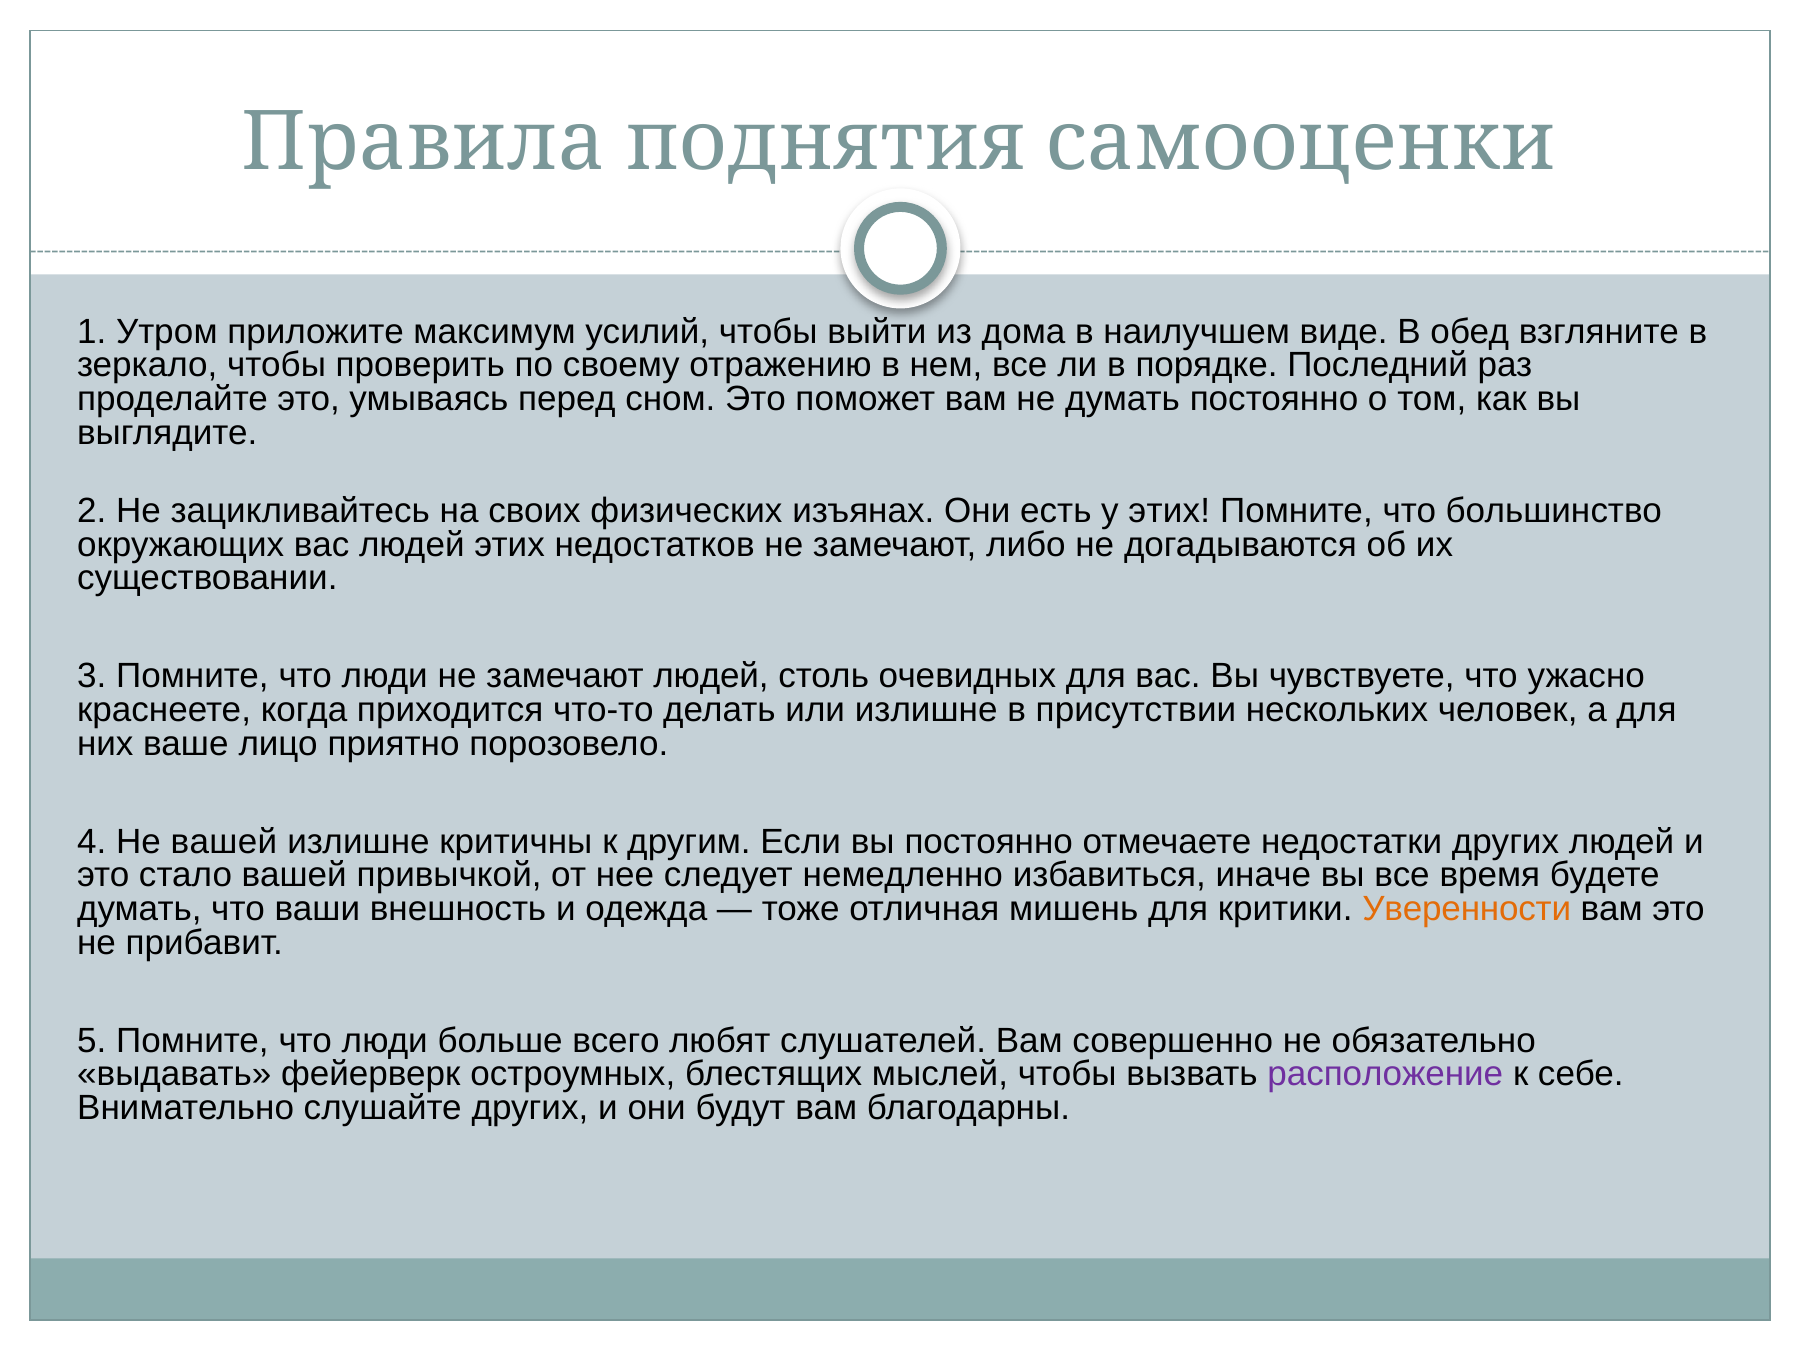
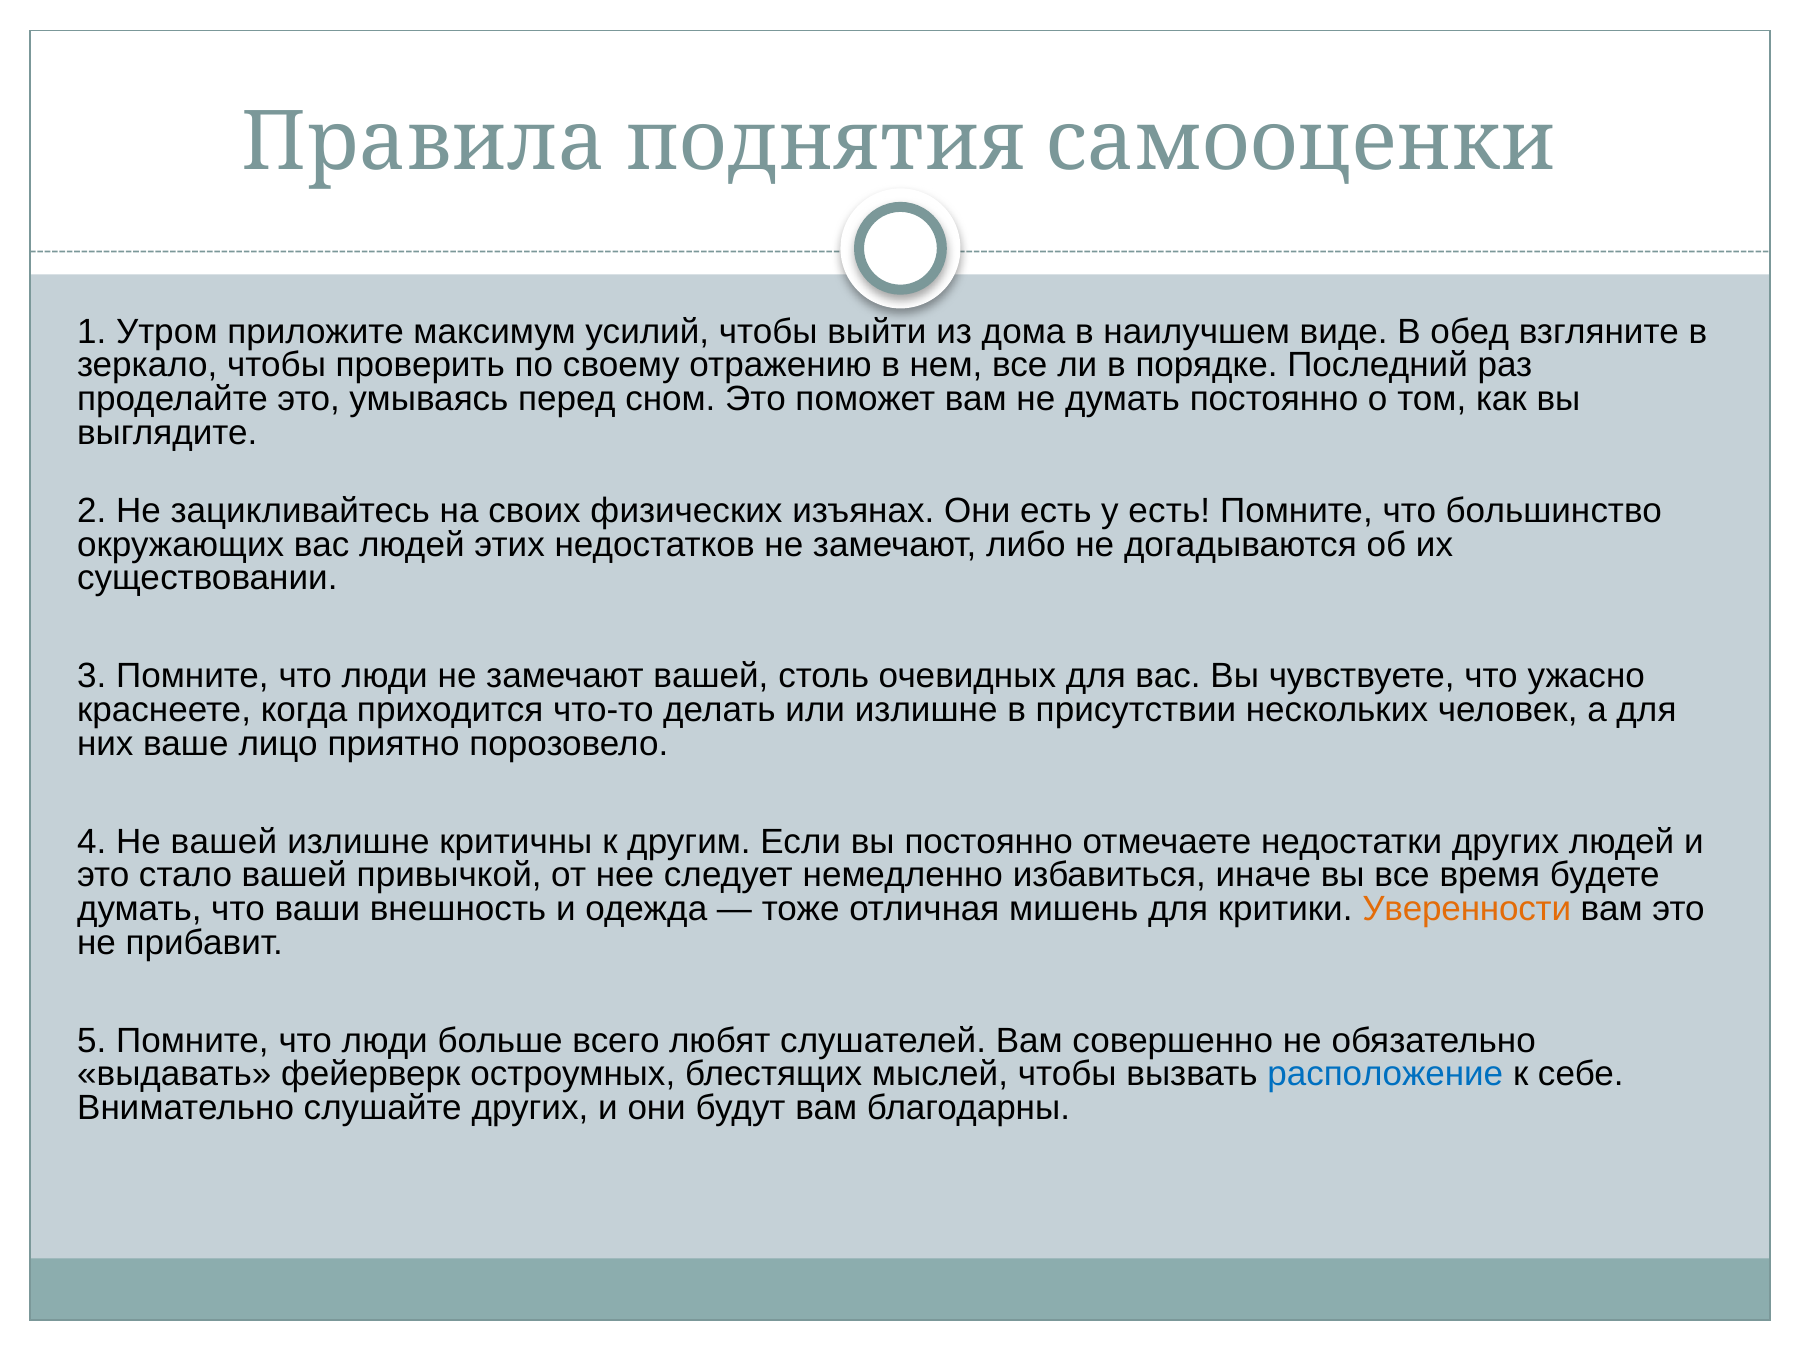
у этих: этих -> есть (1169, 511)
замечают людей: людей -> вашей (711, 676)
расположение colour: purple -> blue (1385, 1074)
